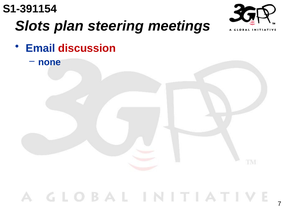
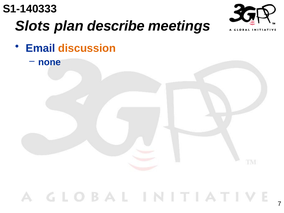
S1-391154: S1-391154 -> S1-140333 (30, 9)
steering: steering -> describe (116, 26)
discussion colour: red -> orange (87, 48)
